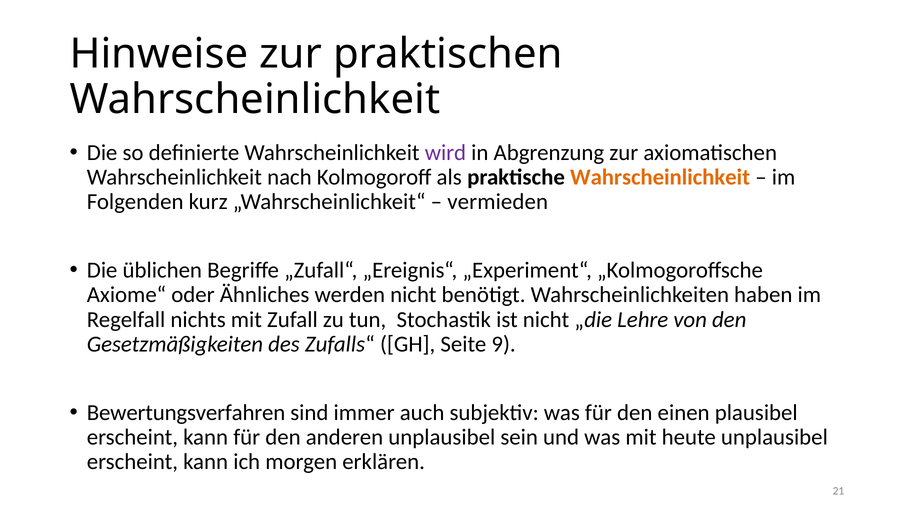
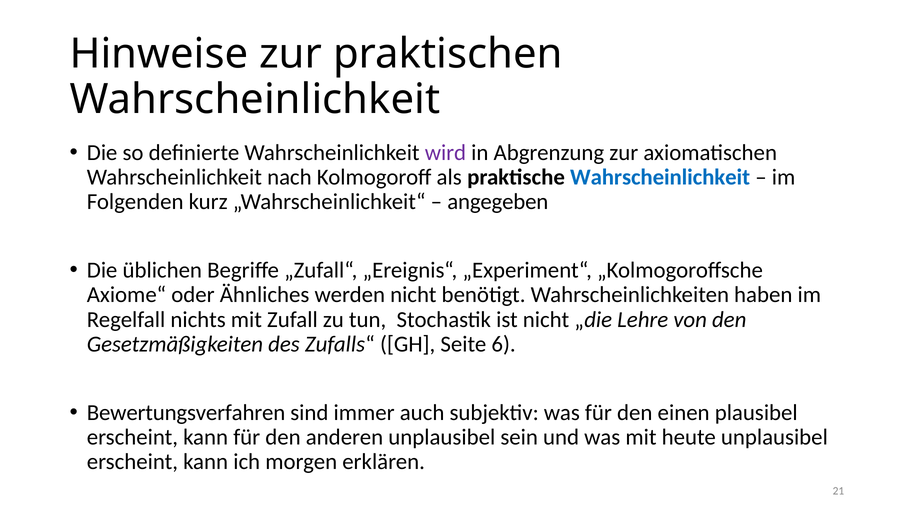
Wahrscheinlichkeit colour: orange -> blue (660, 177)
vermieden: vermieden -> angegeben (498, 202)
9: 9 -> 6 (504, 344)
